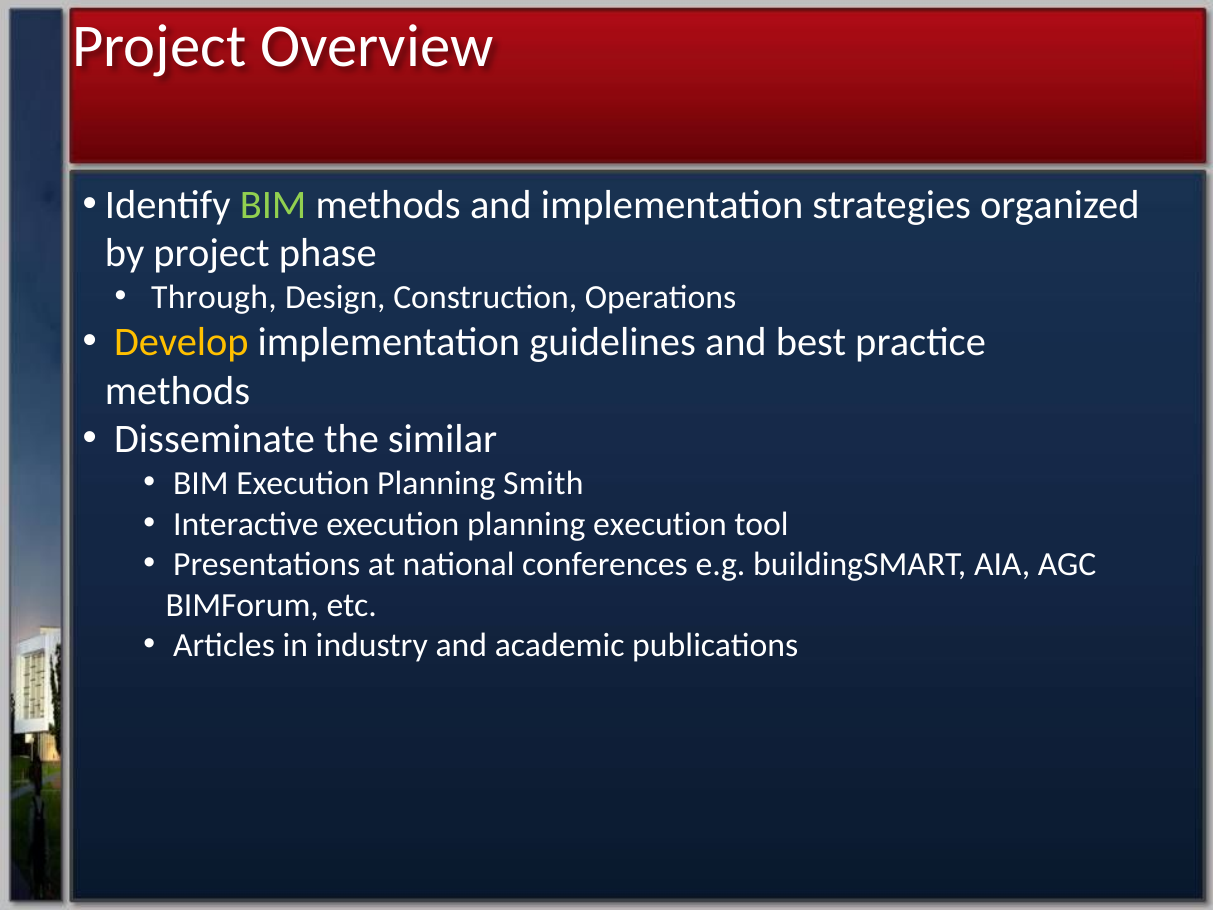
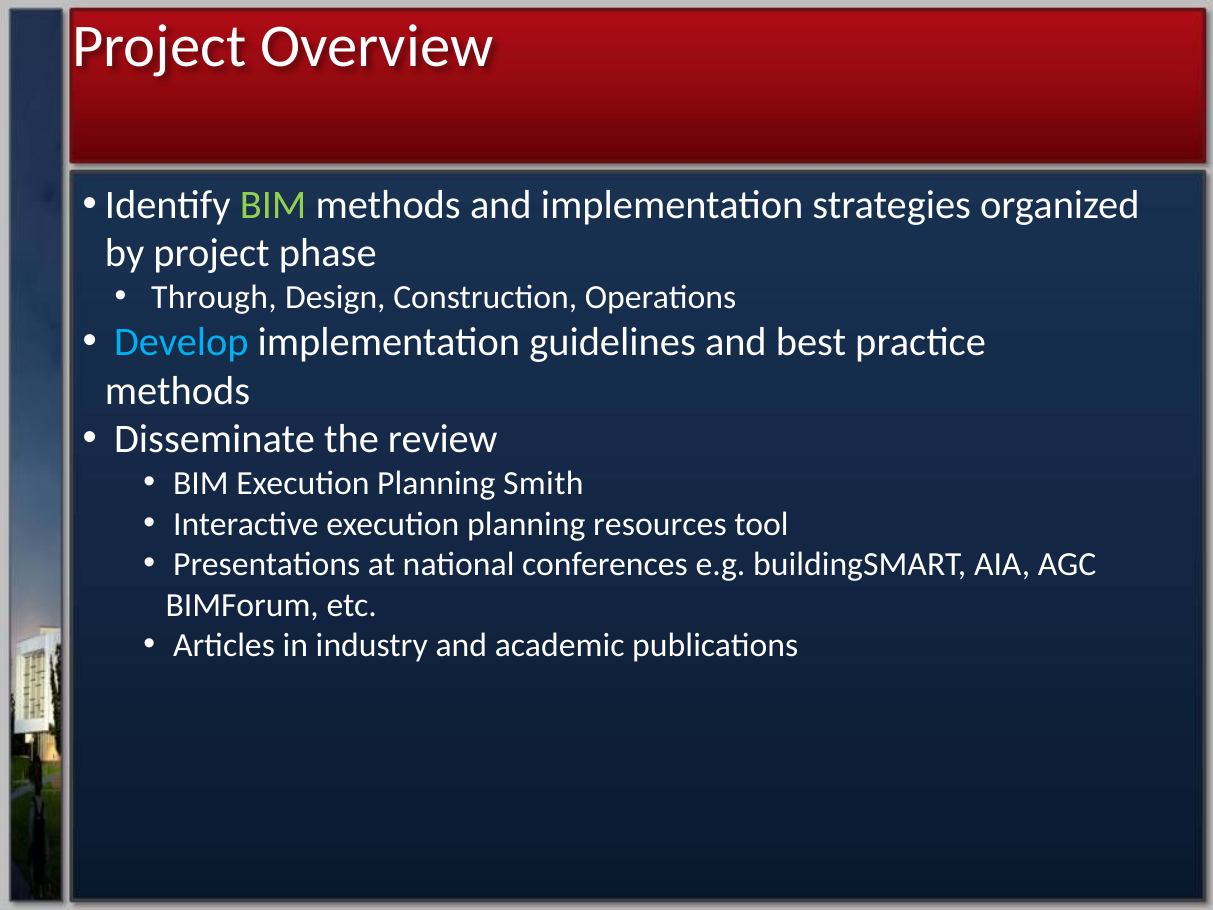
Develop colour: yellow -> light blue (181, 342)
similar: similar -> review (443, 439)
planning execution: execution -> resources (660, 524)
